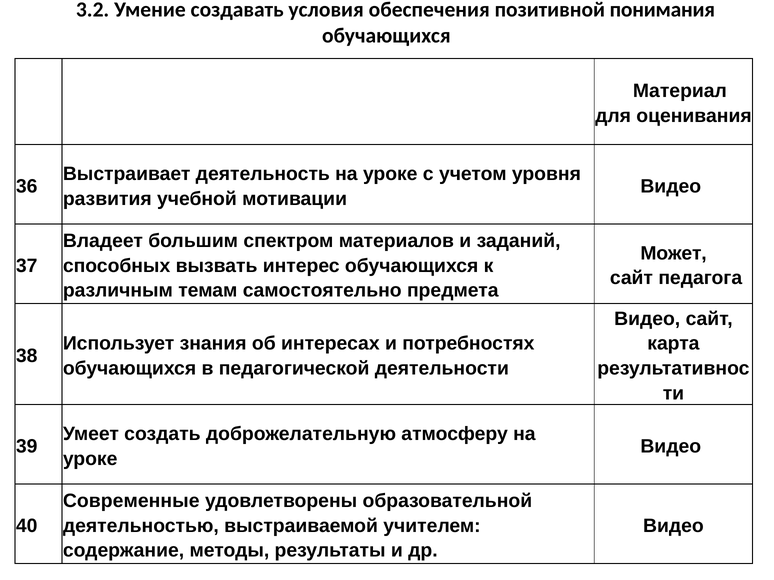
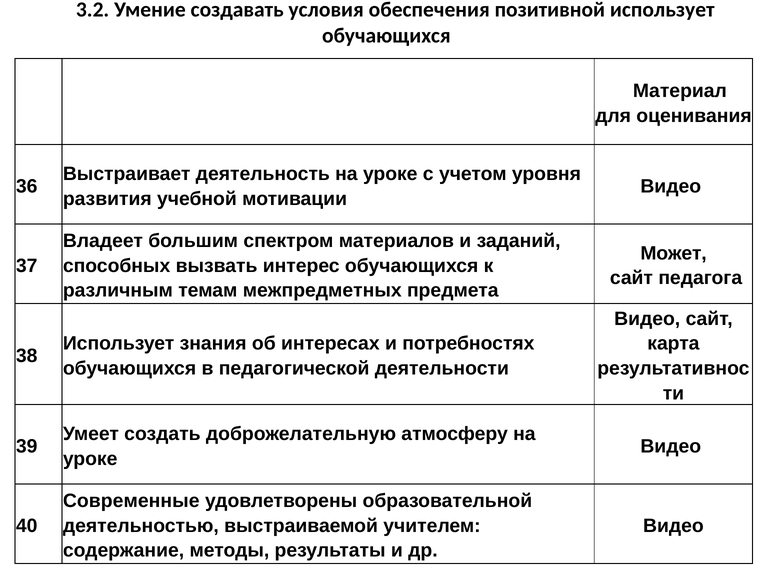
позитивной понимания: понимания -> использует (662, 10)
самостоятельно: самостоятельно -> межпредметных (322, 291)
